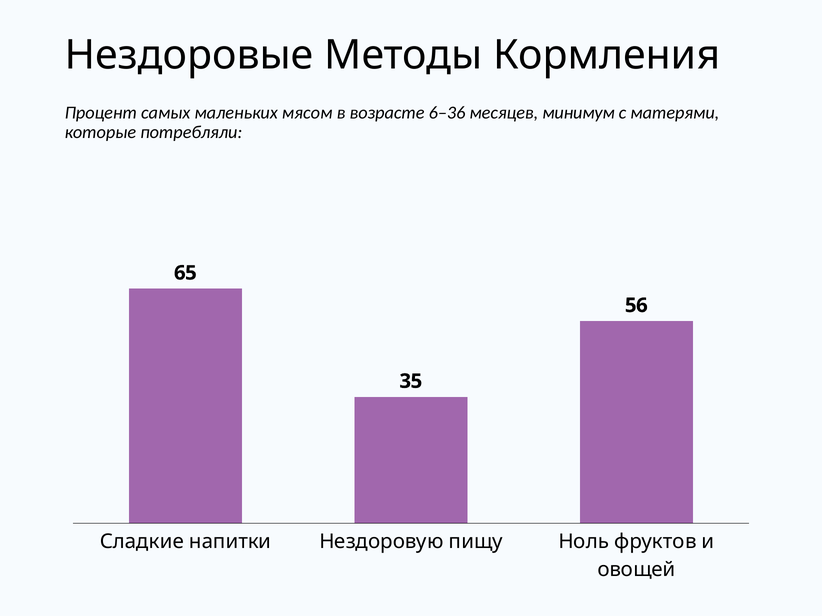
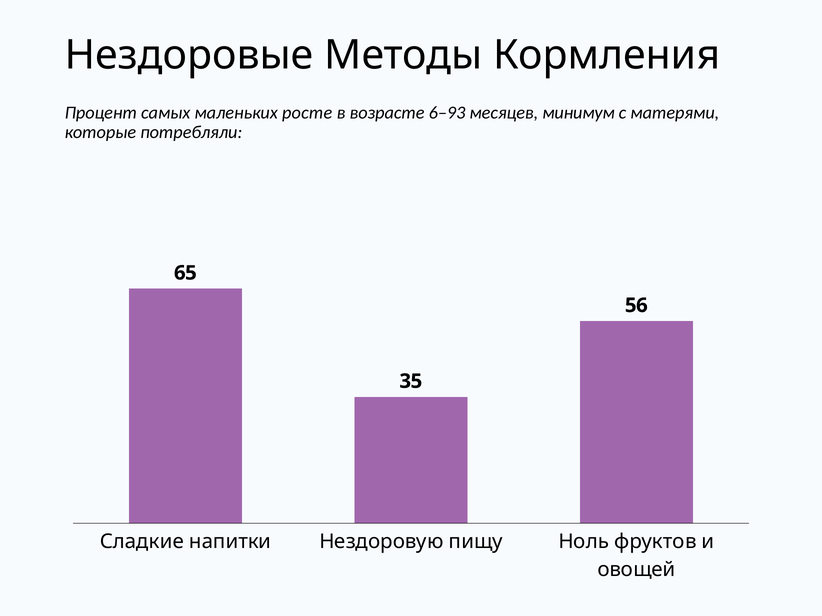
мясом: мясом -> росте (307, 113)
6–36: 6–36 -> 6–93 (447, 113)
